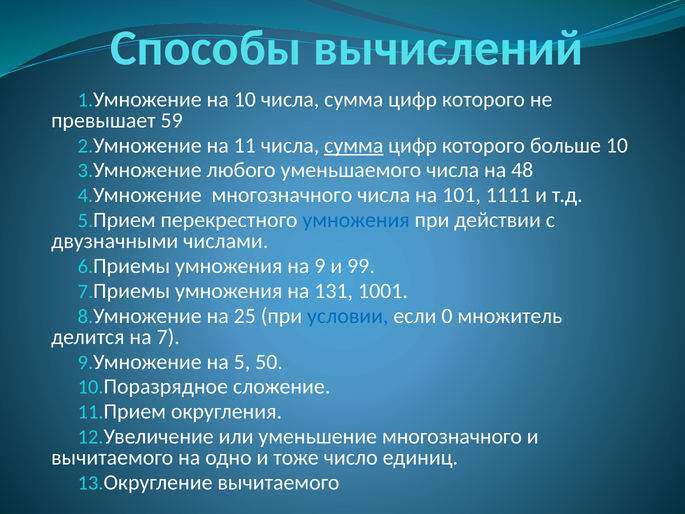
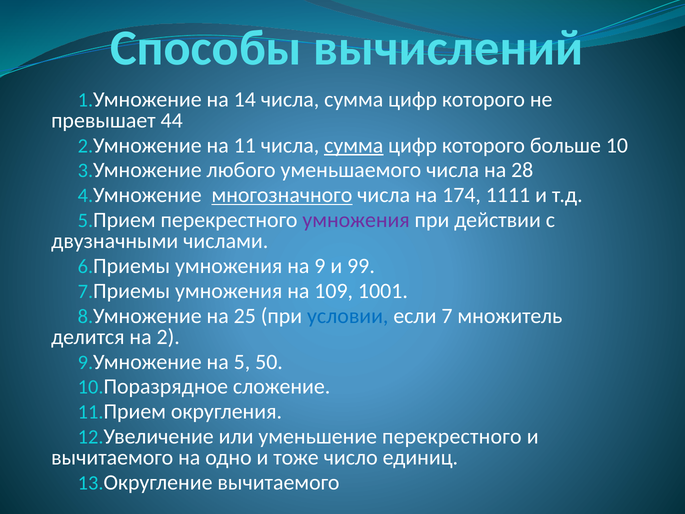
на 10: 10 -> 14 (245, 99)
59: 59 -> 44 (172, 120)
48: 48 -> 28 (522, 170)
многозначного underline: none -> present (282, 195)
101: 101 -> 174 (462, 195)
умножения colour: blue -> purple (356, 220)
131: 131 -> 109 (334, 291)
0: 0 -> 7 (447, 316)
7: 7 -> 2 (168, 337)
уменьшение многозначного: многозначного -> перекрестного (452, 436)
